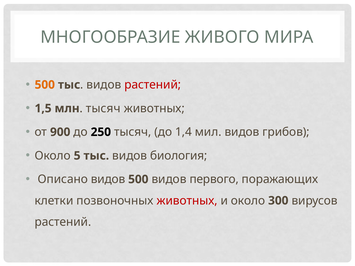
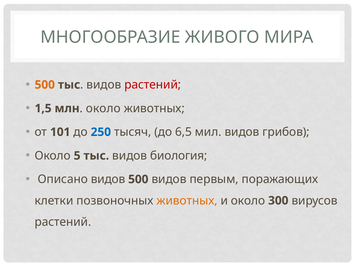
тысяч: тысяч -> около (103, 109)
900: 900 -> 101 (60, 132)
250 colour: black -> blue (101, 132)
1,4: 1,4 -> 6,5 (183, 132)
первого: первого -> первым (214, 179)
животных colour: red -> orange (187, 201)
